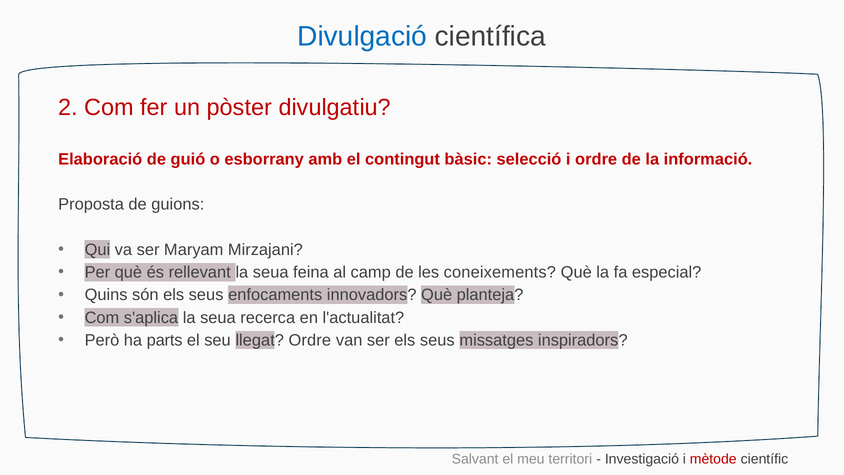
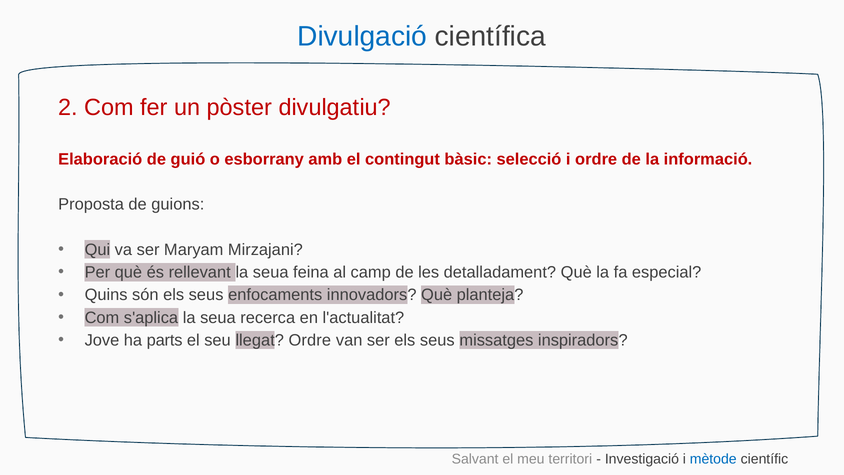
coneixements: coneixements -> detalladament (500, 272)
Però: Però -> Jove (102, 340)
mètode colour: red -> blue (713, 459)
